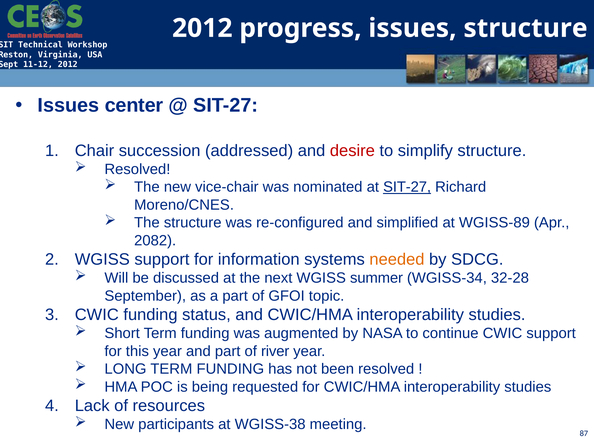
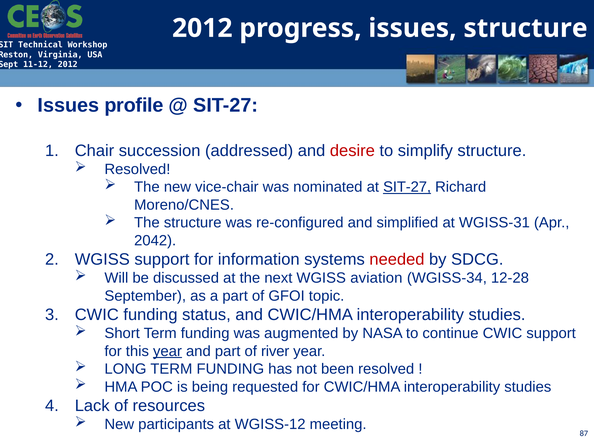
center: center -> profile (134, 106)
WGISS-89: WGISS-89 -> WGISS-31 (494, 223)
2082: 2082 -> 2042 (155, 241)
needed colour: orange -> red (397, 260)
summer: summer -> aviation (376, 278)
32-28: 32-28 -> 12-28 (510, 278)
year underline: none -> present (167, 352)
WGISS-38: WGISS-38 -> WGISS-12 (270, 425)
